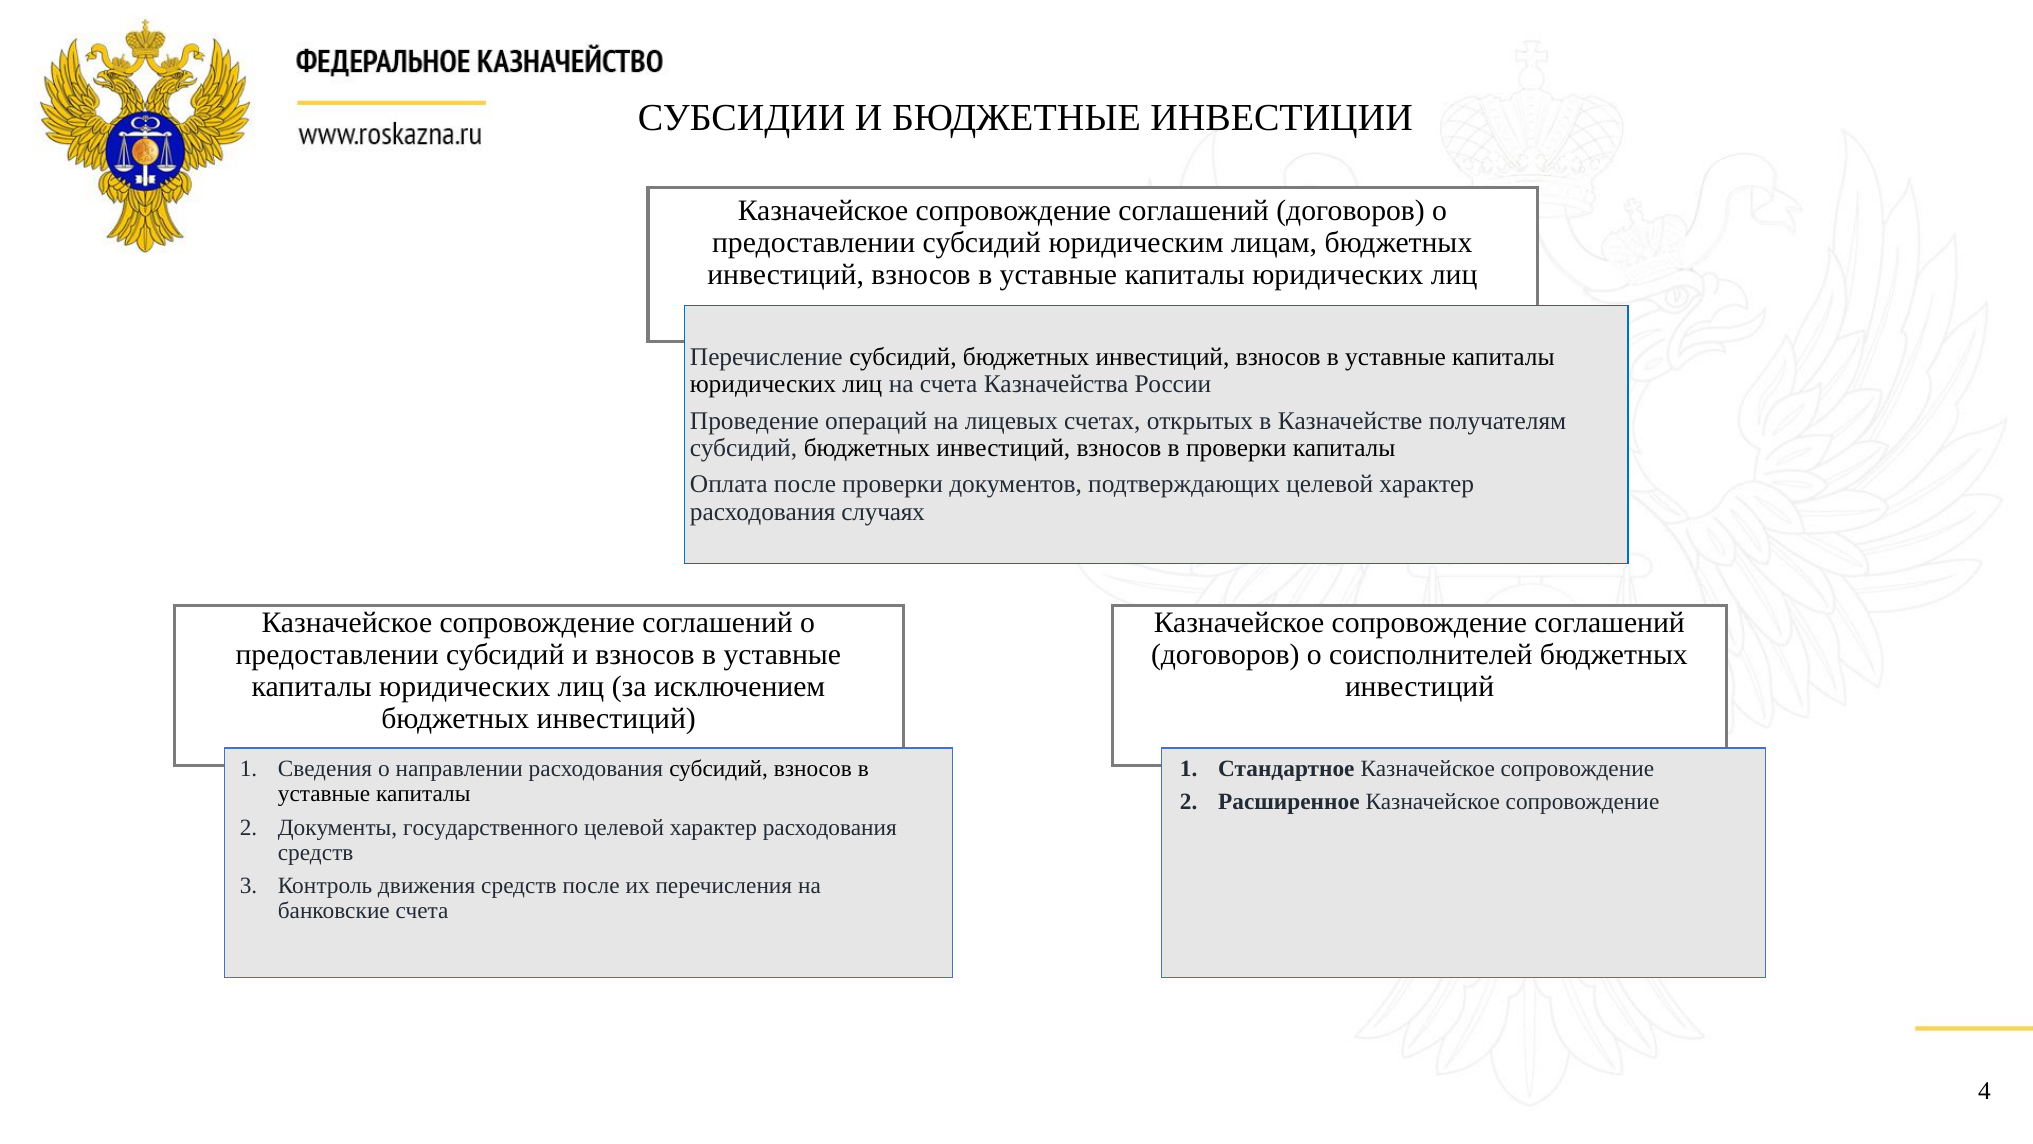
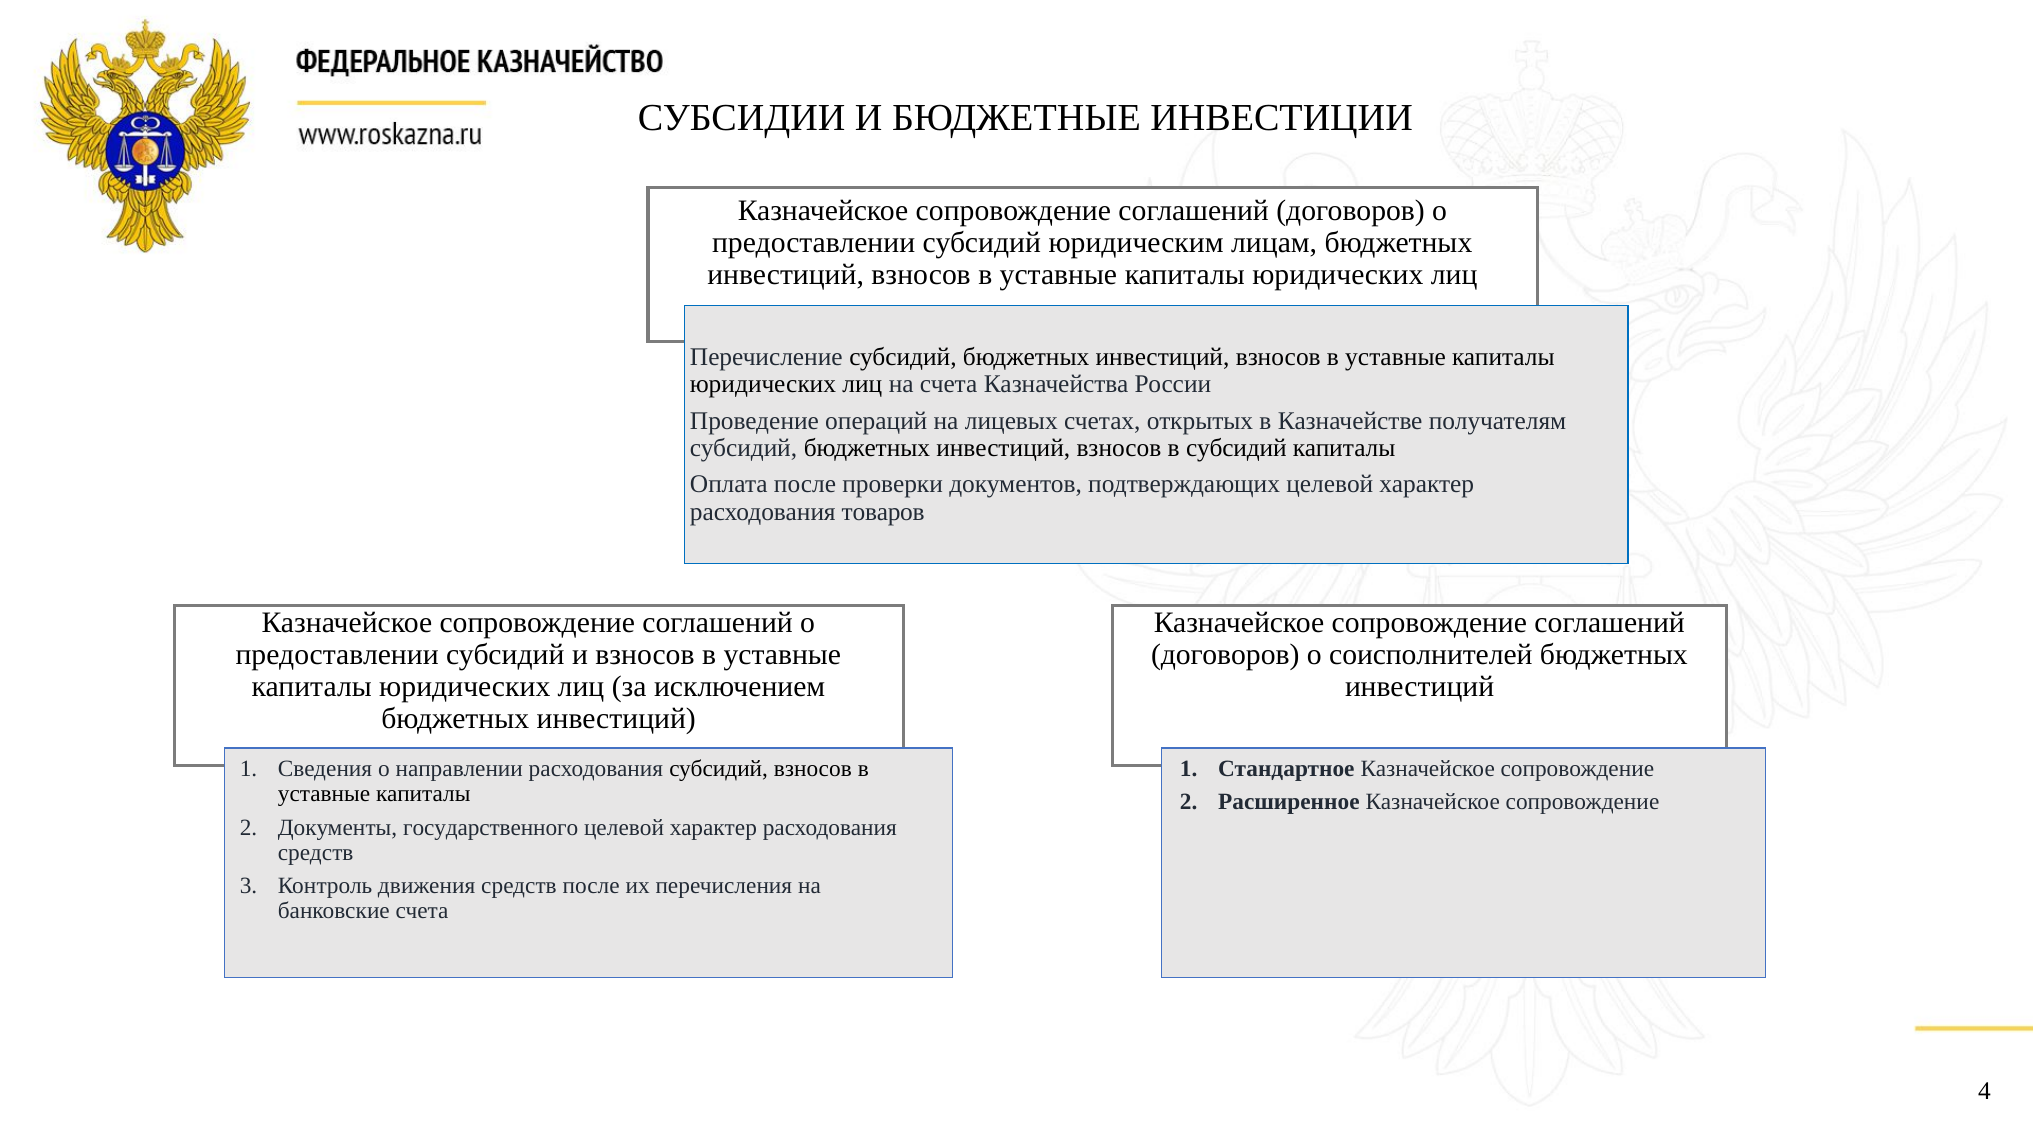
в проверки: проверки -> субсидий (1236, 448)
случаях: случаях -> товаров (883, 512)
